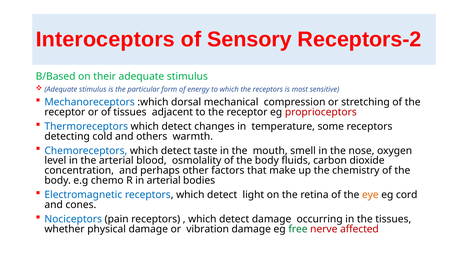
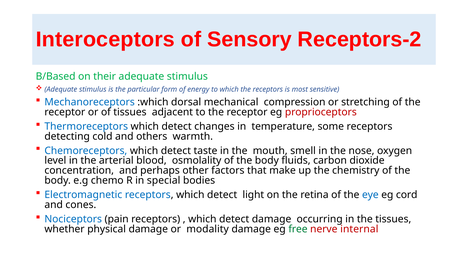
in arterial: arterial -> special (164, 181)
eye colour: orange -> blue (370, 195)
vibration: vibration -> modality (208, 229)
affected: affected -> internal (359, 229)
